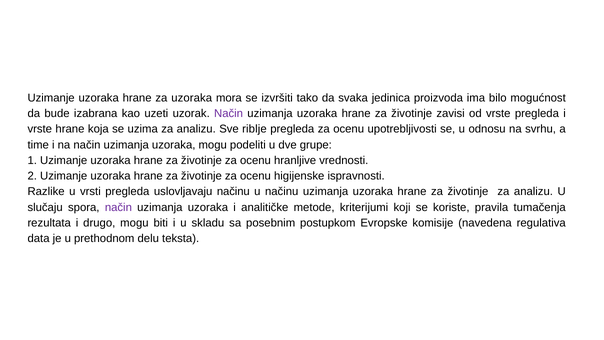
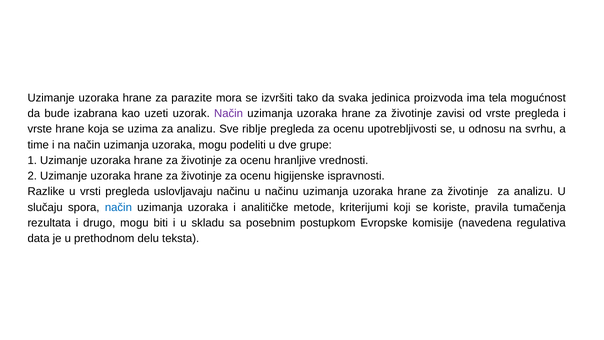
za uzoraka: uzoraka -> parazite (192, 98)
bilo: bilo -> tela (498, 98)
način colour: purple -> blue (118, 207)
